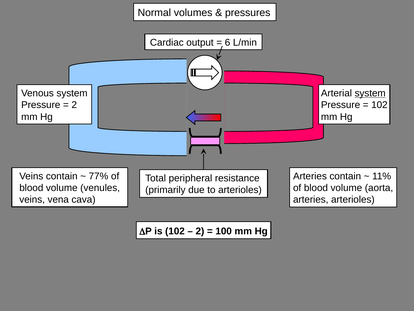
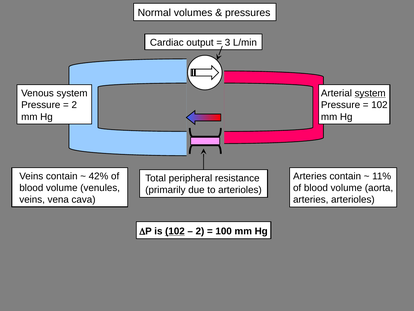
6: 6 -> 3 (227, 42)
77%: 77% -> 42% (99, 176)
102 underline: none -> present (175, 231)
